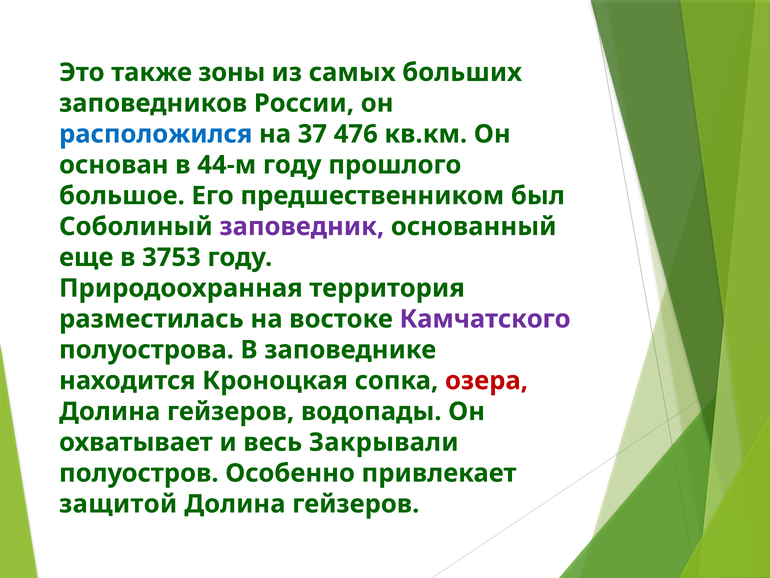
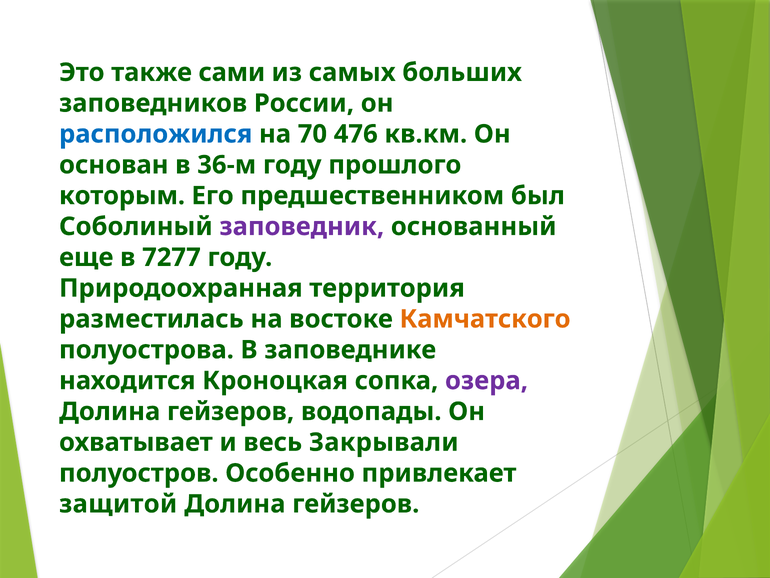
зоны: зоны -> сами (232, 72)
37: 37 -> 70 (312, 134)
44-м: 44-м -> 36-м (227, 165)
большое: большое -> которым (122, 196)
3753: 3753 -> 7277 (171, 257)
Камчатского colour: purple -> orange (485, 319)
озера colour: red -> purple (487, 380)
